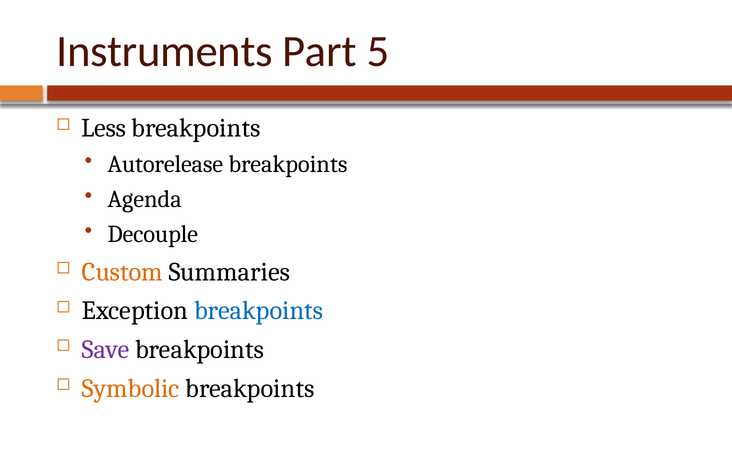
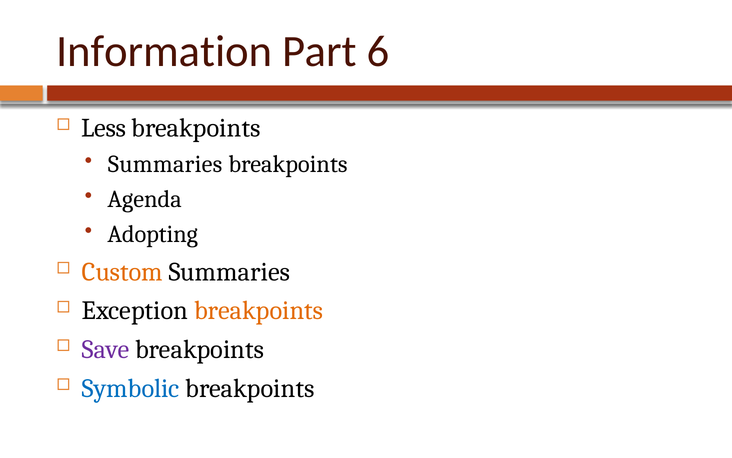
Instruments: Instruments -> Information (164, 51)
5: 5 -> 6 (378, 51)
Autorelease: Autorelease -> Summaries (165, 164)
Decouple: Decouple -> Adopting (153, 234)
breakpoints colour: blue -> orange (259, 310)
Symbolic colour: orange -> blue (131, 388)
